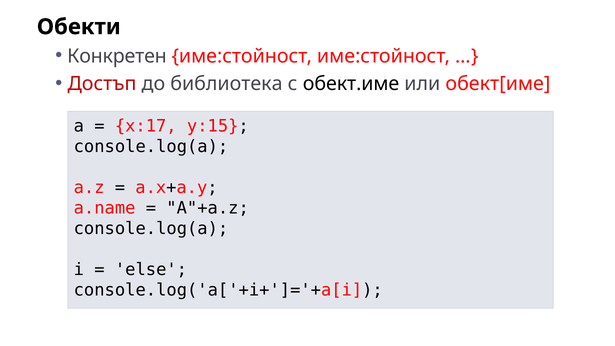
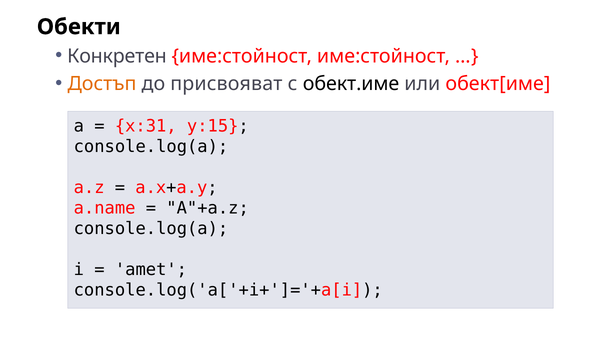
Достъп colour: red -> orange (102, 84)
библиотека: библиотека -> присвояват (226, 84)
x:17: x:17 -> x:31 (146, 126)
else: else -> amet (151, 269)
